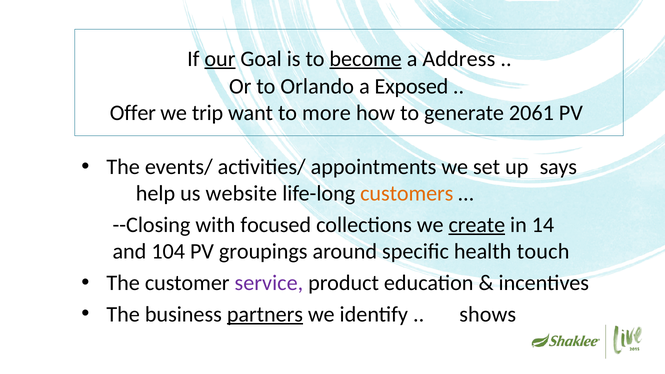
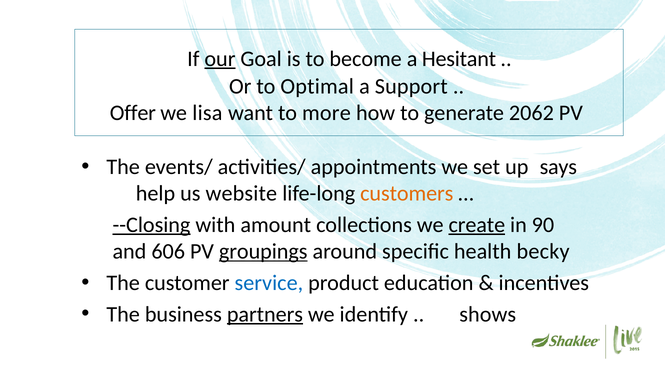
become underline: present -> none (366, 59)
Address: Address -> Hesitant (459, 59)
Orlando: Orlando -> Optimal (317, 86)
Exposed: Exposed -> Support (411, 86)
trip: trip -> lisa (207, 113)
2061: 2061 -> 2062 (531, 113)
--Closing underline: none -> present (151, 225)
focused: focused -> amount (276, 225)
14: 14 -> 90 (543, 225)
104: 104 -> 606 (168, 251)
groupings underline: none -> present (263, 251)
touch: touch -> becky (543, 251)
service colour: purple -> blue (269, 283)
